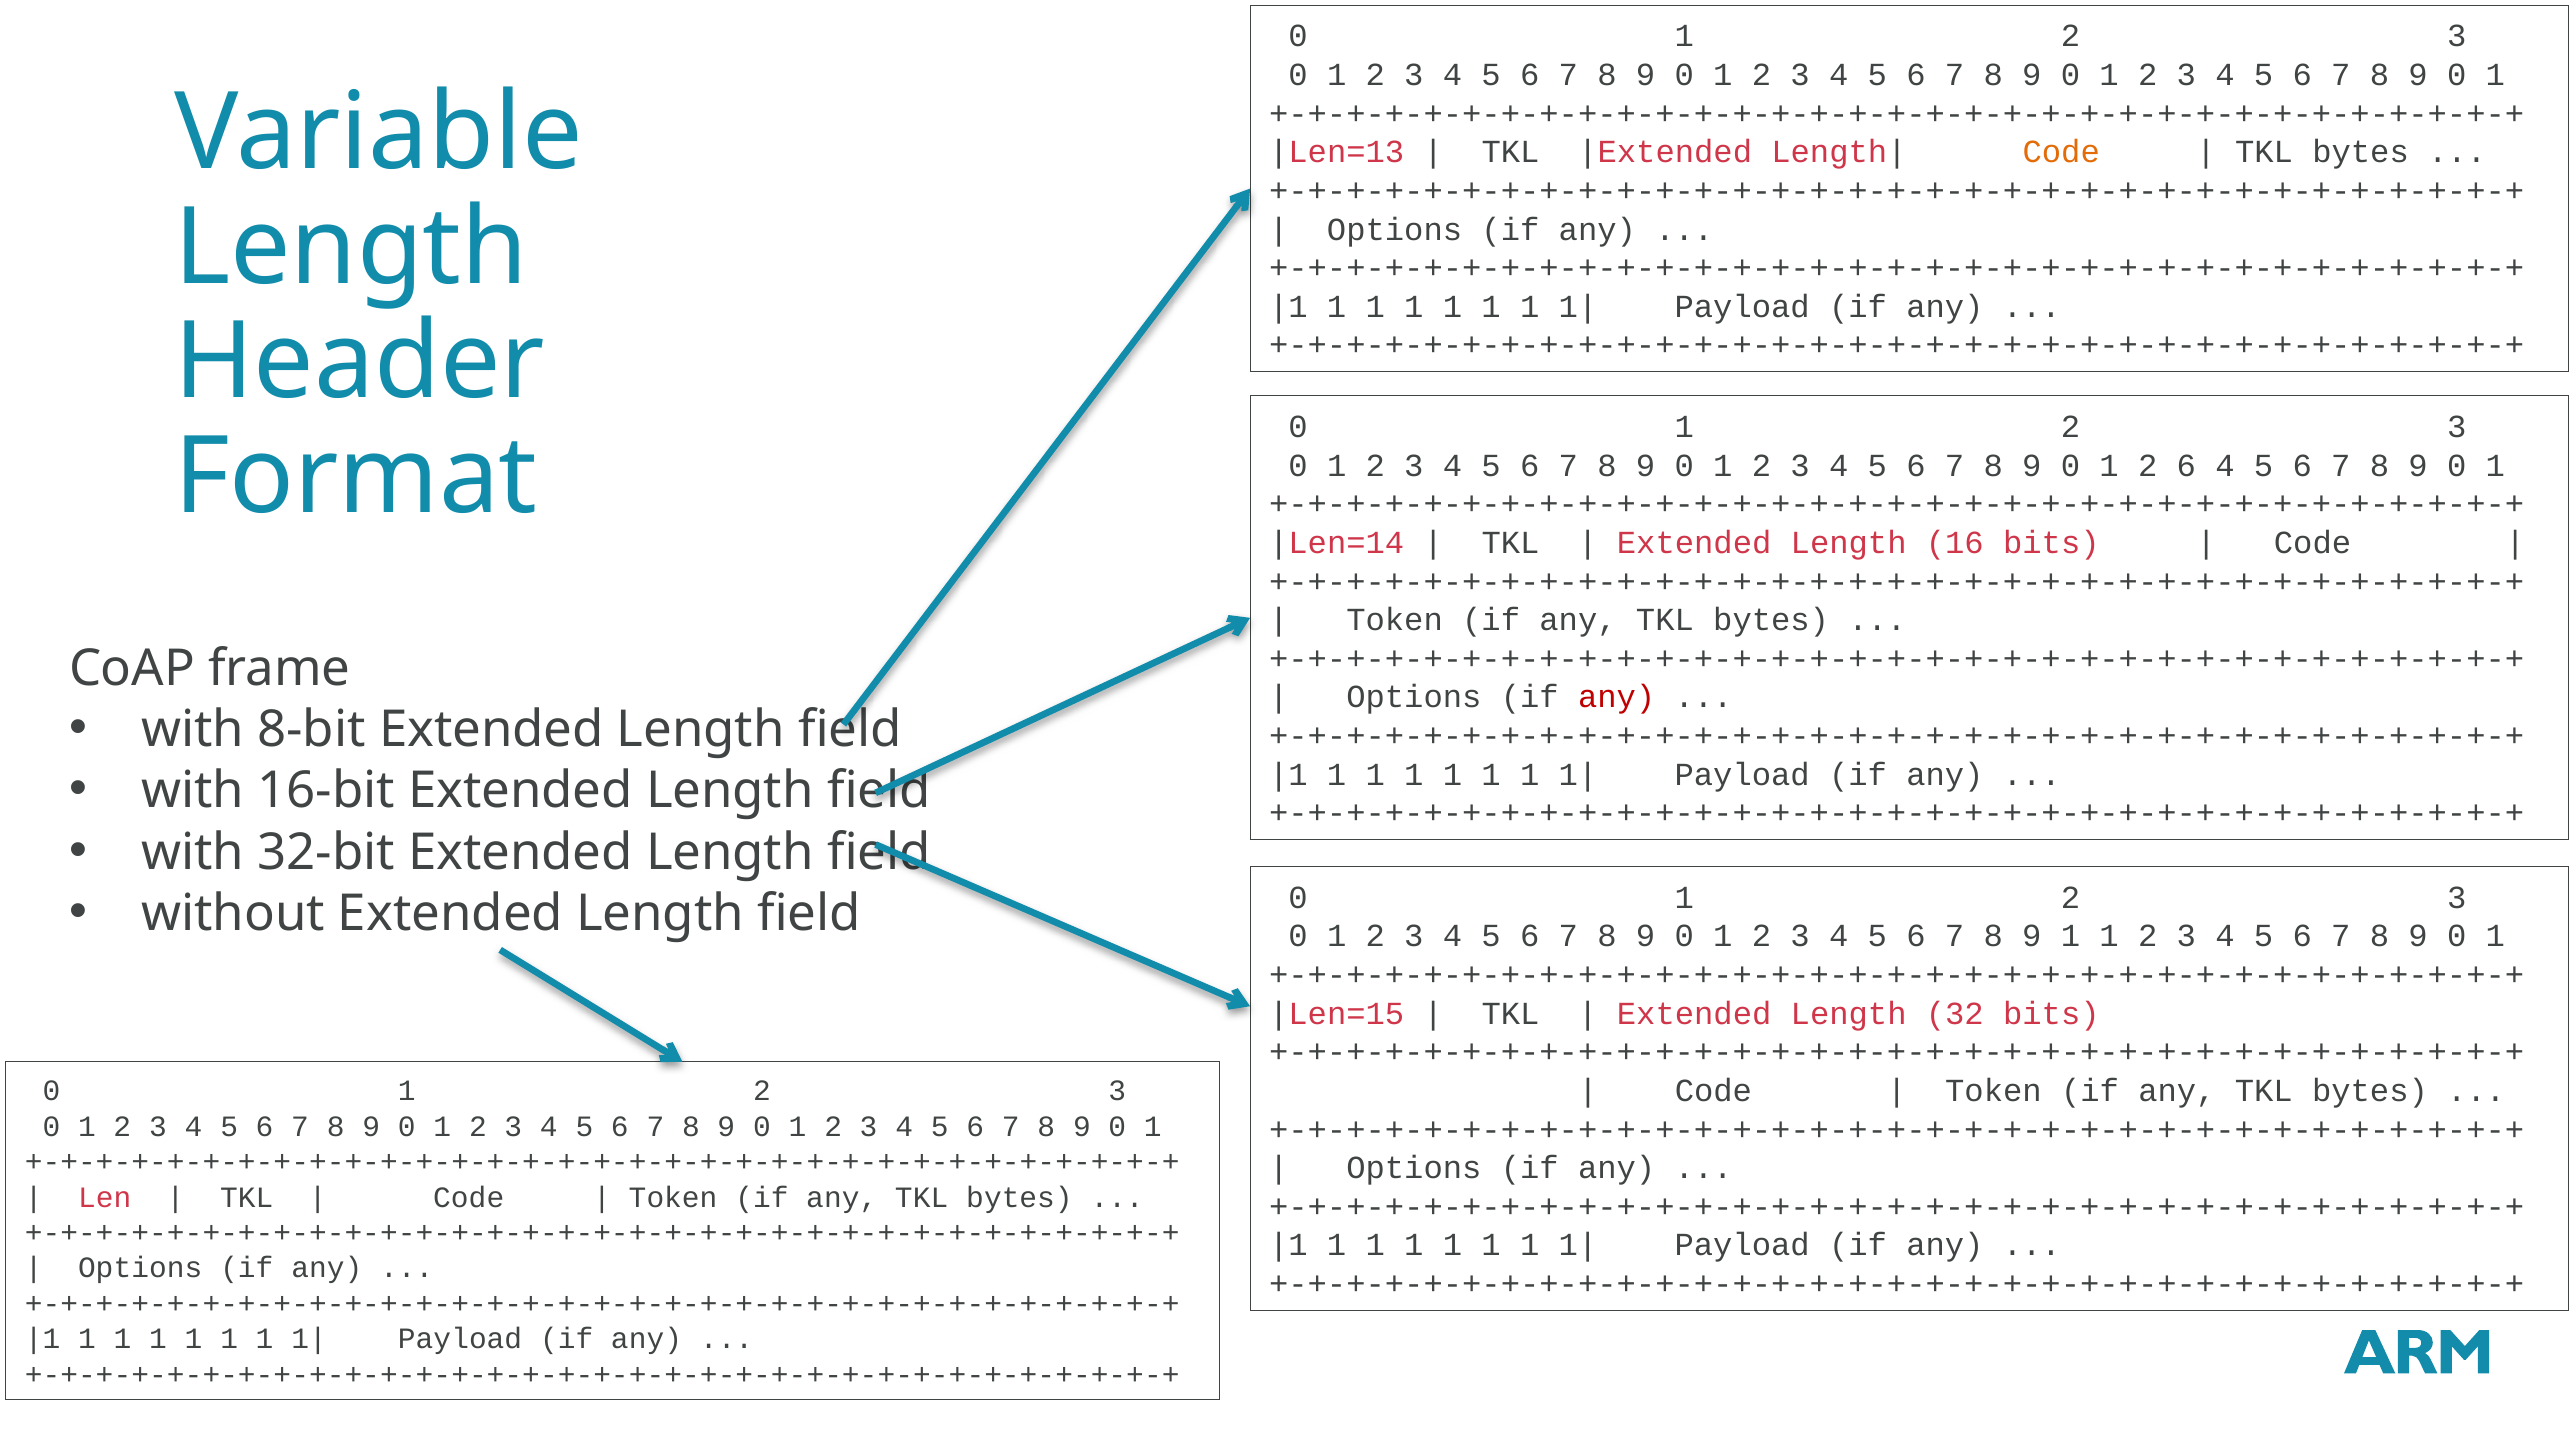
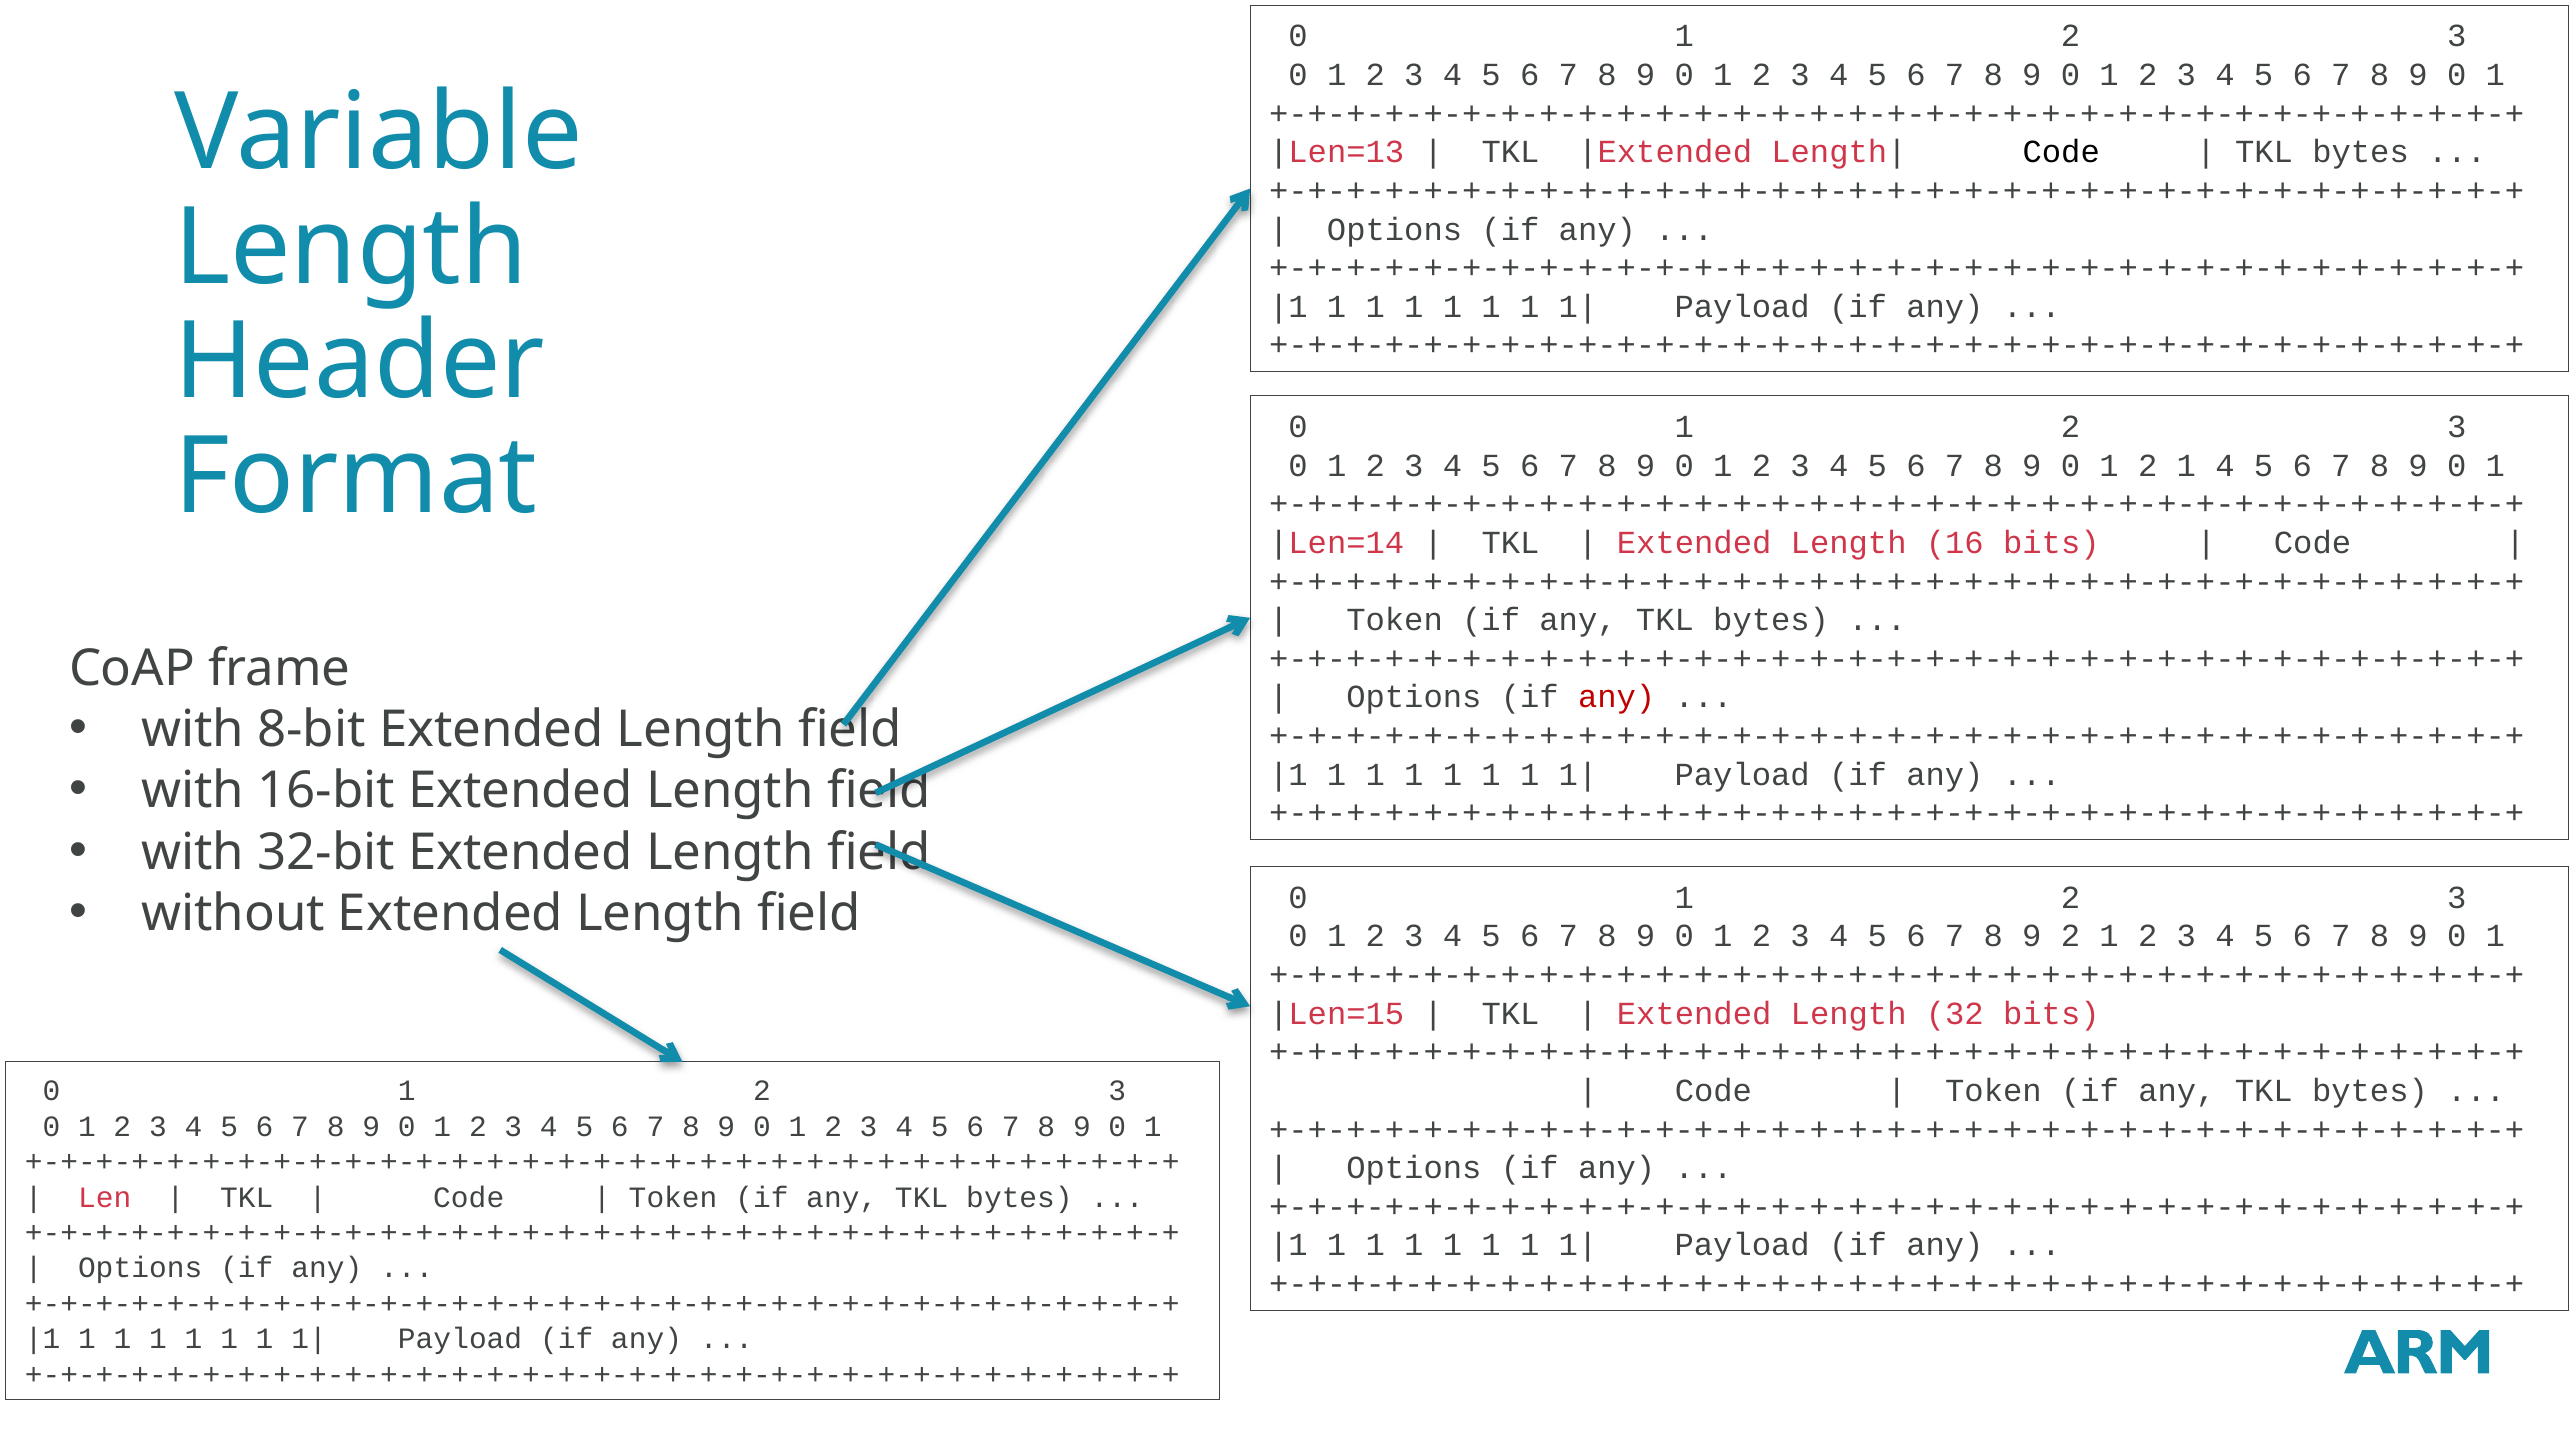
Code colour: orange -> black (2061, 152)
1 2 6: 6 -> 1 (2186, 466)
9 1: 1 -> 2 (2070, 936)
